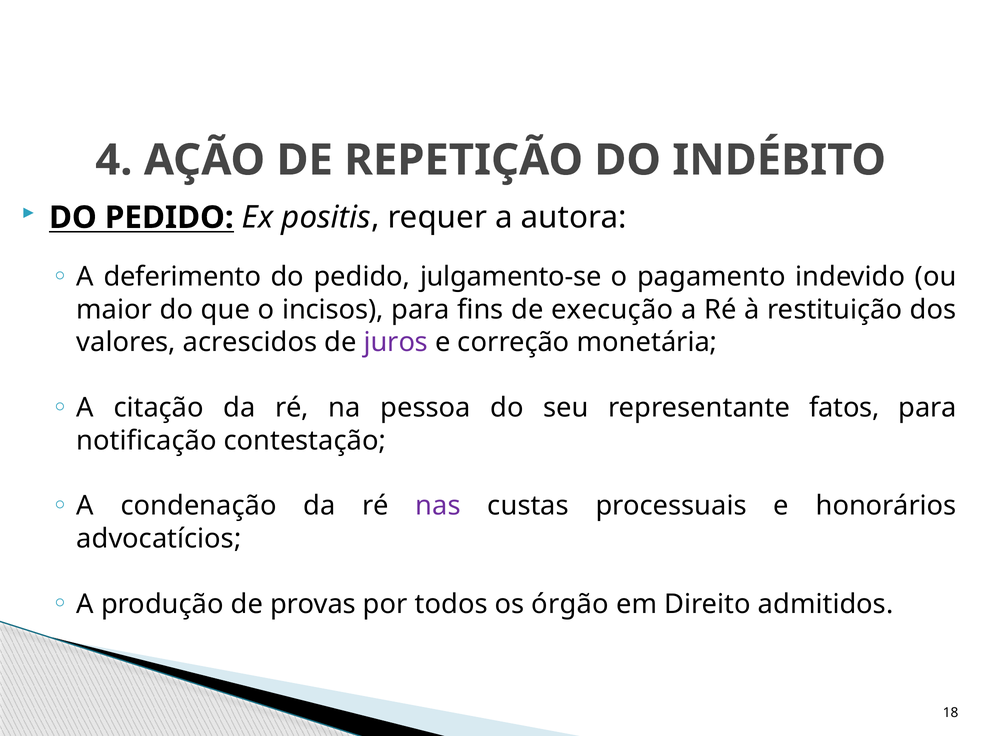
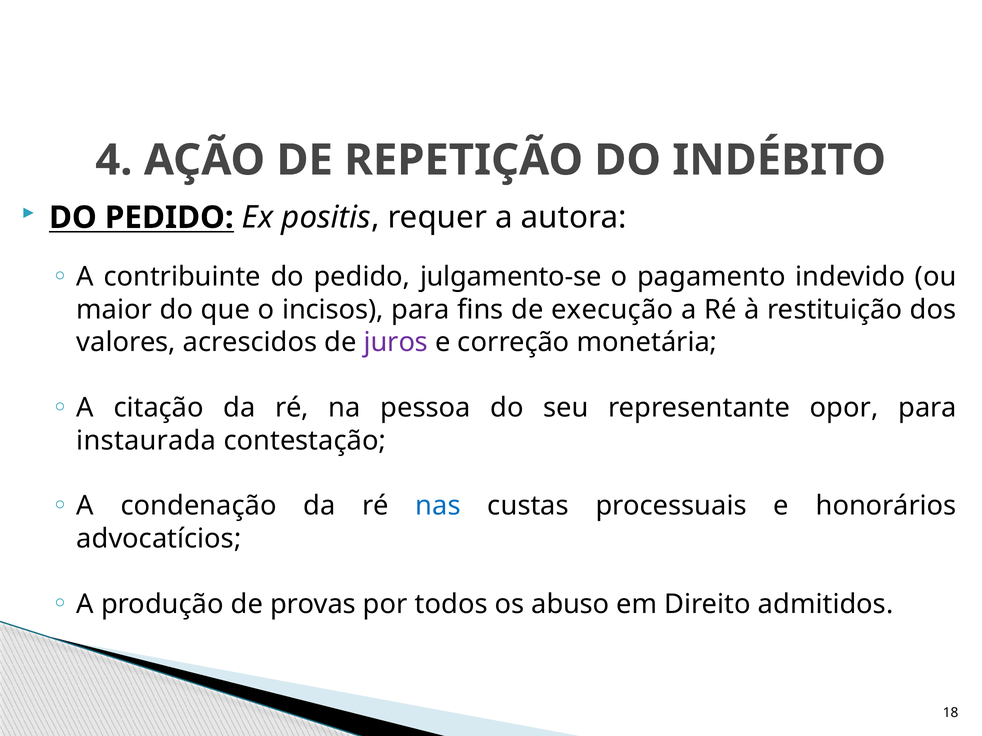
deferimento: deferimento -> contribuinte (182, 277)
fatos: fatos -> opor (844, 408)
notificação: notificação -> instaurada (146, 441)
nas colour: purple -> blue (438, 506)
órgão: órgão -> abuso (570, 605)
